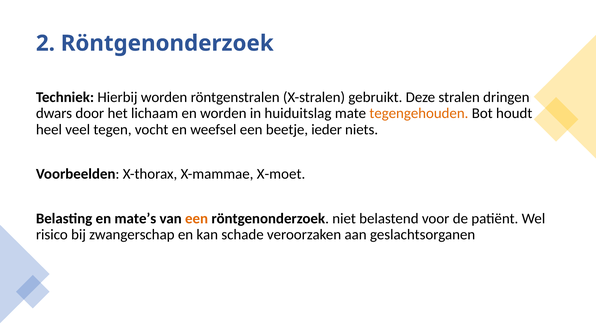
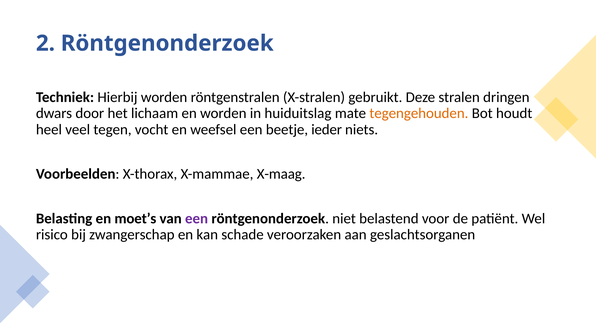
X-moet: X-moet -> X-maag (281, 174)
mate’s: mate’s -> moet’s (135, 219)
een colour: orange -> purple (197, 219)
